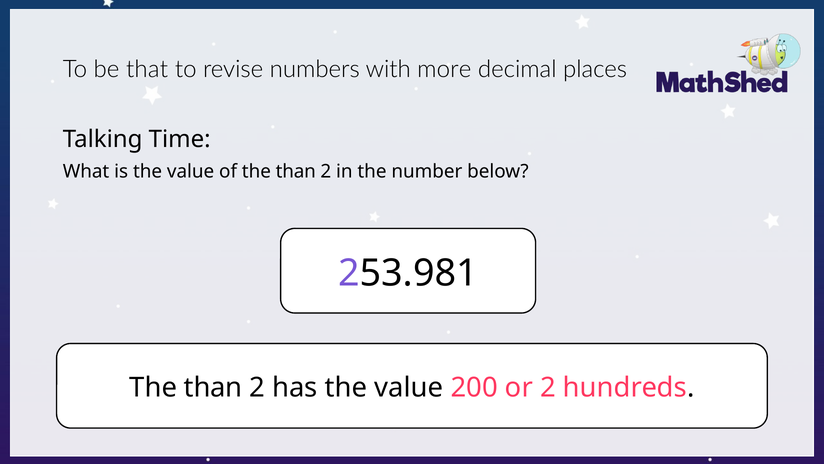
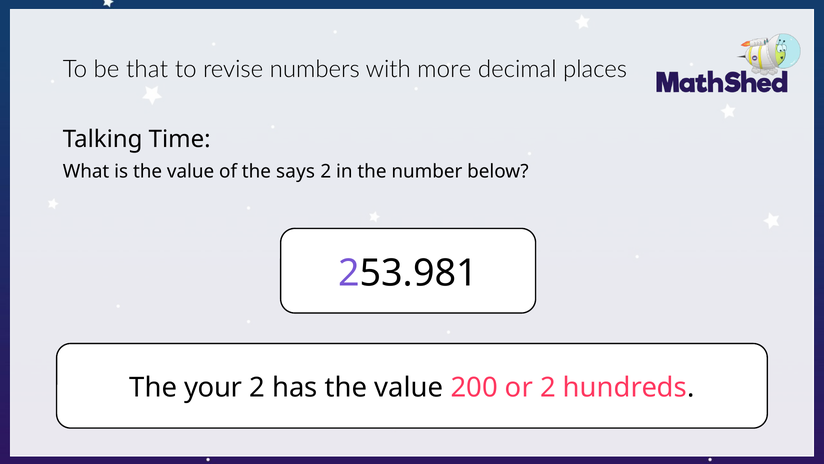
of the than: than -> says (296, 171)
than: than -> your (213, 387)
